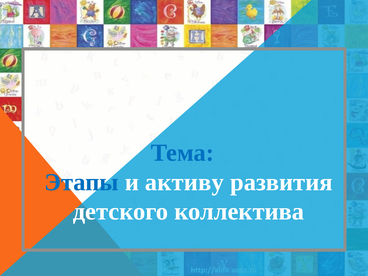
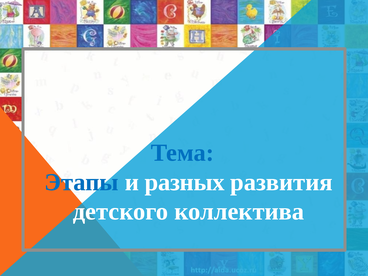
активу: активу -> разных (185, 182)
